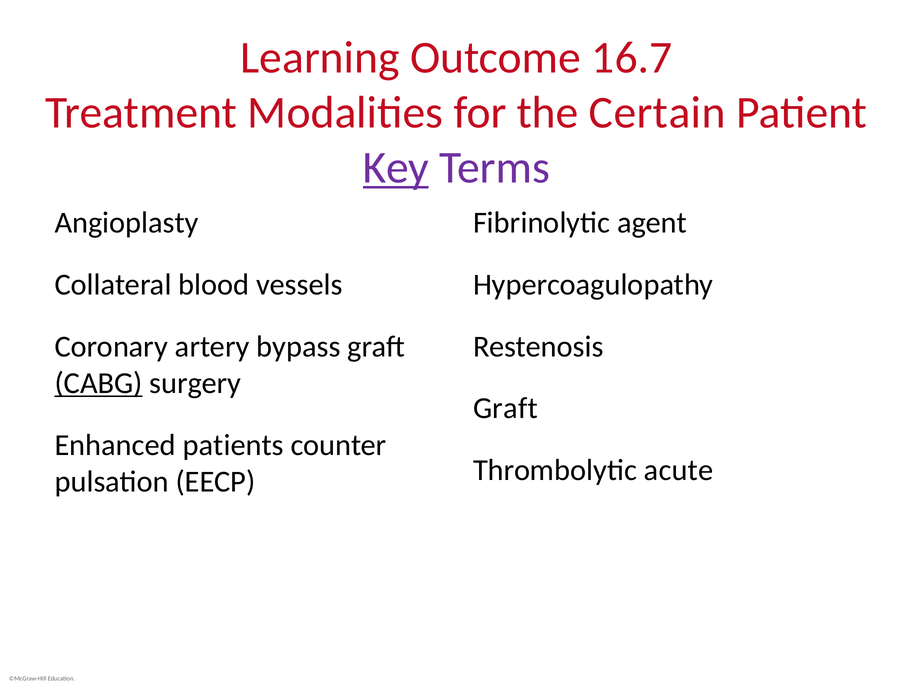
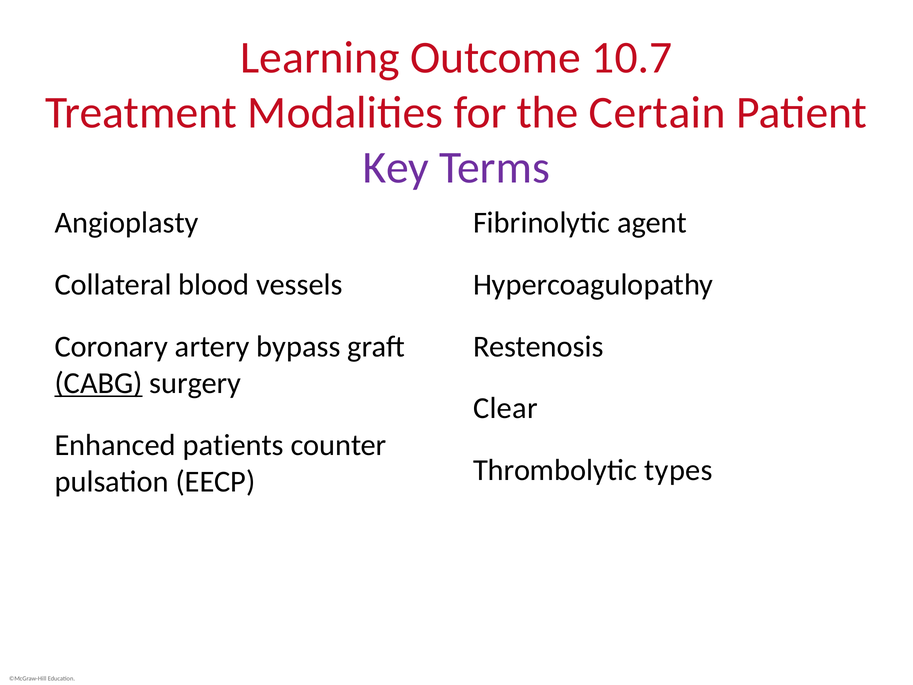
16.7: 16.7 -> 10.7 (632, 58)
Key underline: present -> none (396, 167)
Graft: Graft -> Clear (505, 408)
acute: acute -> types (679, 470)
